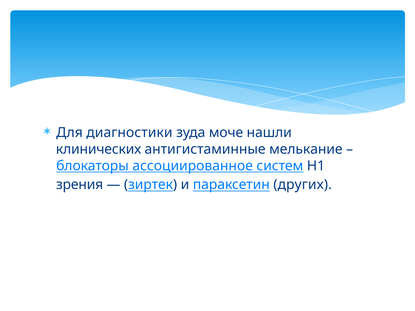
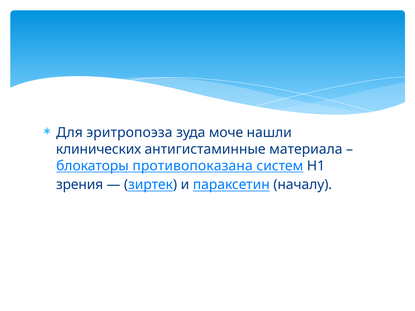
диагностики: диагностики -> эритропоэза (129, 133)
мелькание: мелькание -> материала (306, 149)
ассоциированное: ассоциированное -> противопоказана (193, 166)
других: других -> началу (303, 185)
